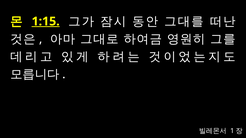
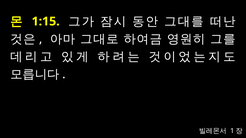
1:15 underline: present -> none (46, 21)
